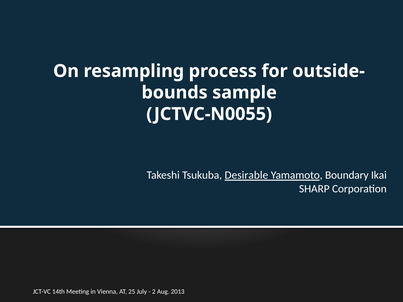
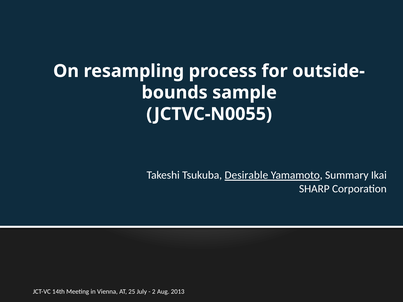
Boundary: Boundary -> Summary (347, 175)
